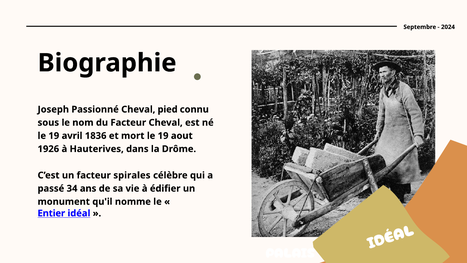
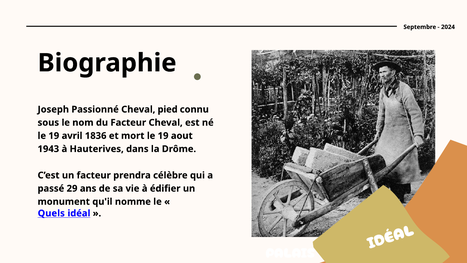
1926: 1926 -> 1943 (48, 149)
spirales: spirales -> prendra (132, 175)
34: 34 -> 29 (72, 188)
Entier: Entier -> Quels (51, 213)
